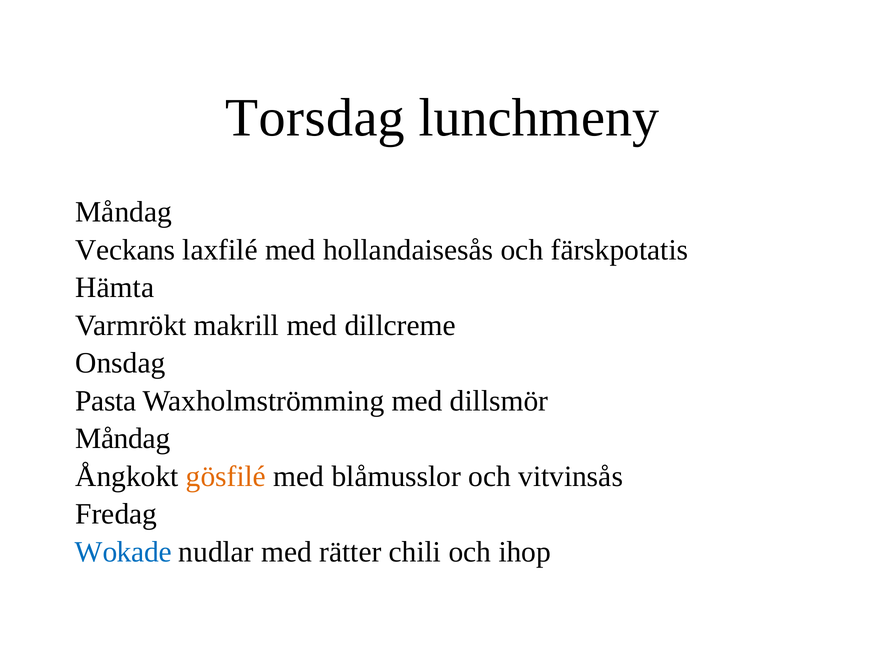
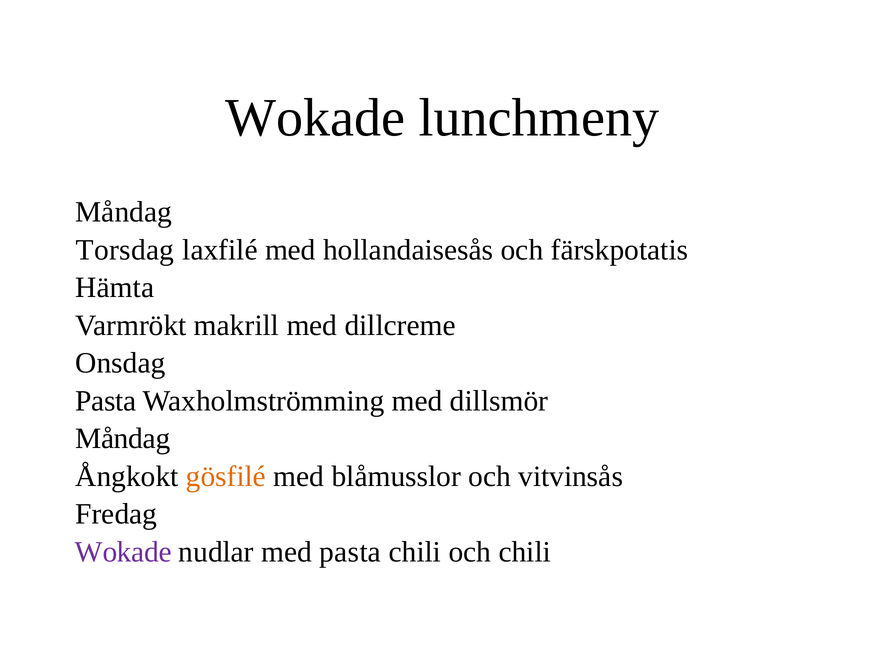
Torsdag: Torsdag -> Wokade (315, 118)
Veckans: Veckans -> Torsdag (125, 250)
Wokade colour: blue -> purple (123, 552)
med rätter: rätter -> pasta (350, 552)
och ihop: ihop -> chili (525, 552)
